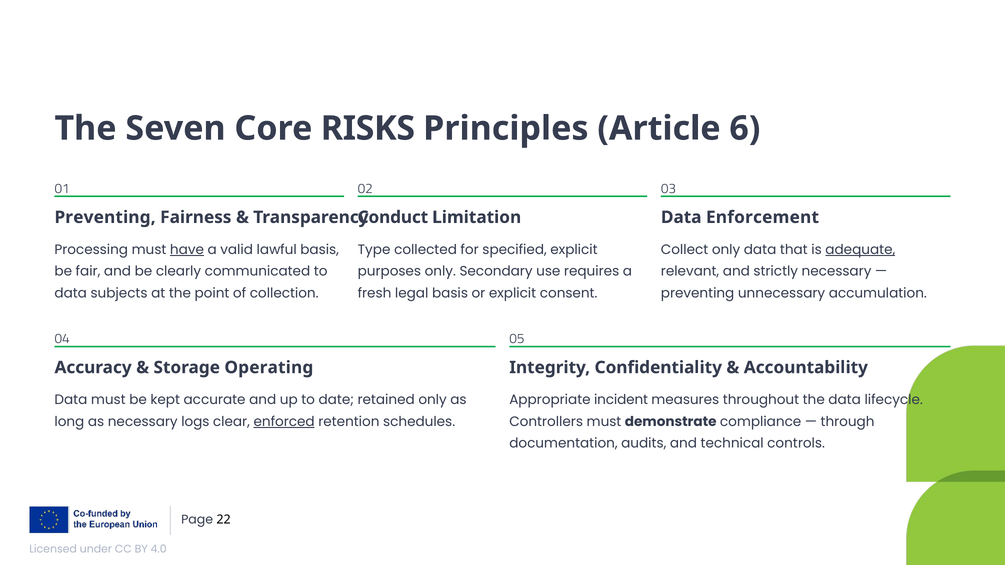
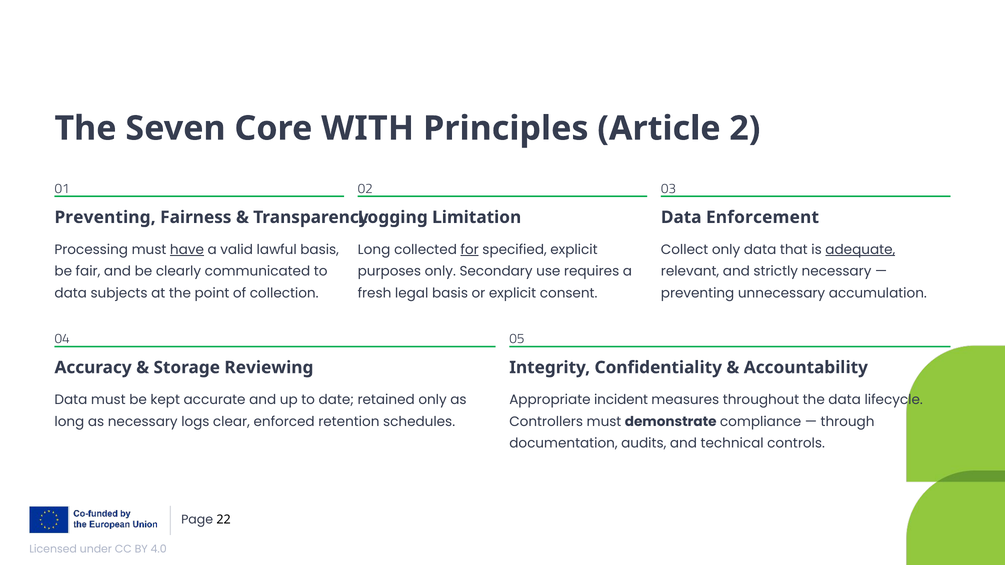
RISKS: RISKS -> WITH (368, 129)
6: 6 -> 2 (745, 129)
Conduct: Conduct -> Logging (393, 217)
Type: Type -> Long (374, 250)
for underline: none -> present (470, 250)
Operating: Operating -> Reviewing (269, 368)
enforced underline: present -> none (284, 422)
